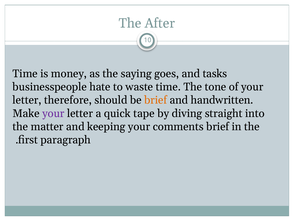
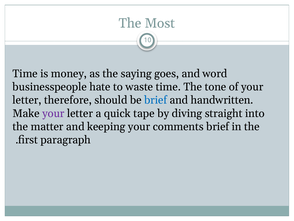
After: After -> Most (160, 23)
tasks: tasks -> word (215, 73)
brief colour: orange -> blue (156, 100)
